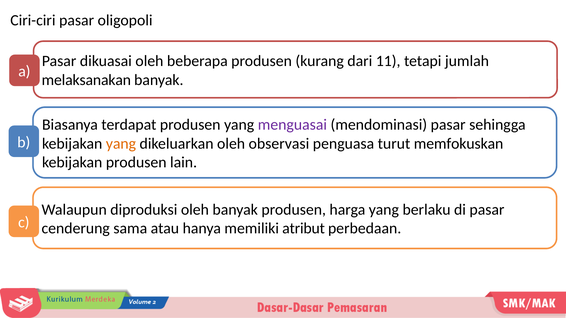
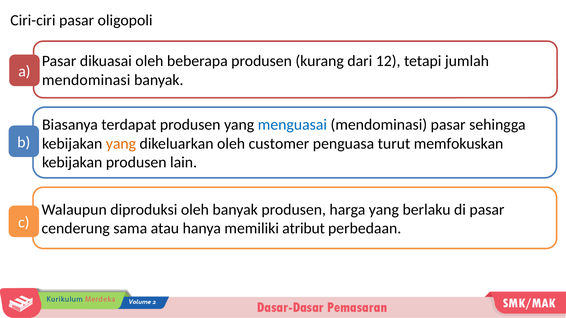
11: 11 -> 12 (388, 61)
melaksanakan: melaksanakan -> mendominasi (86, 80)
menguasai colour: purple -> blue (292, 125)
observasi: observasi -> customer (279, 144)
